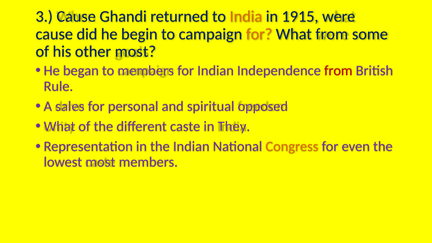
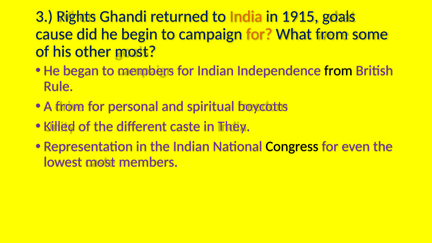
3 Cause: Cause -> Rights (76, 17)
were: were -> goals (339, 17)
from colour: red -> black (338, 71)
A sales: sales -> from (70, 106)
opposed: opposed -> boycotts (263, 106)
What: What -> Killed (59, 126)
Congress colour: orange -> black (292, 146)
